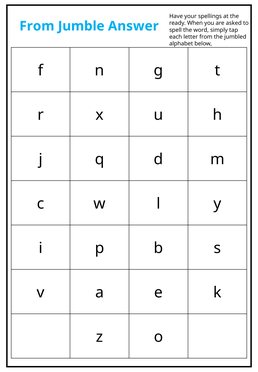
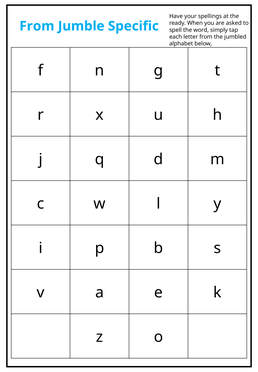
Answer: Answer -> Specific (133, 26)
